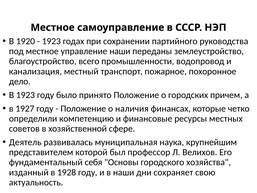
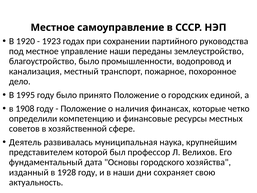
благоустройство всего: всего -> было (89, 61)
В 1923: 1923 -> 1995 (26, 95)
причем: причем -> единой (226, 95)
1927: 1927 -> 1908 (25, 108)
себя: себя -> дата (93, 162)
